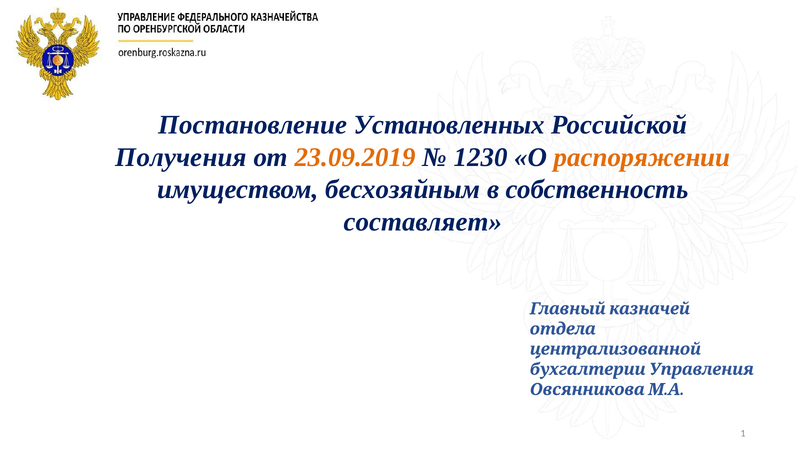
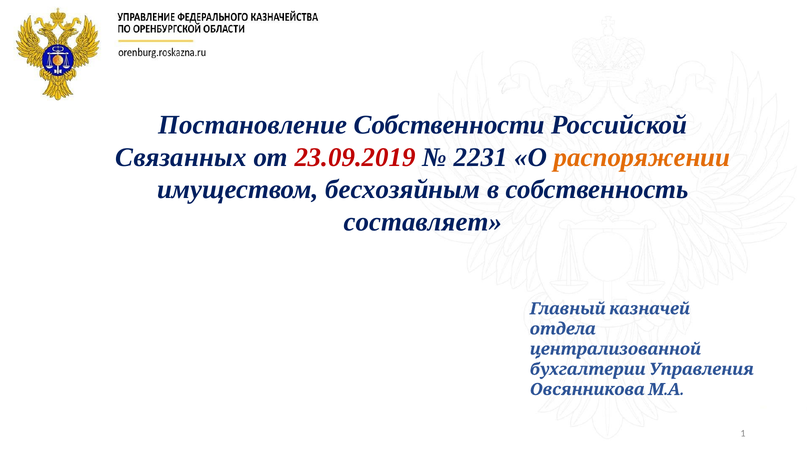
Установленных: Установленных -> Собственности (449, 125)
Получения: Получения -> Связанных (181, 157)
23.09.2019 colour: orange -> red (355, 157)
1230: 1230 -> 2231 (481, 157)
